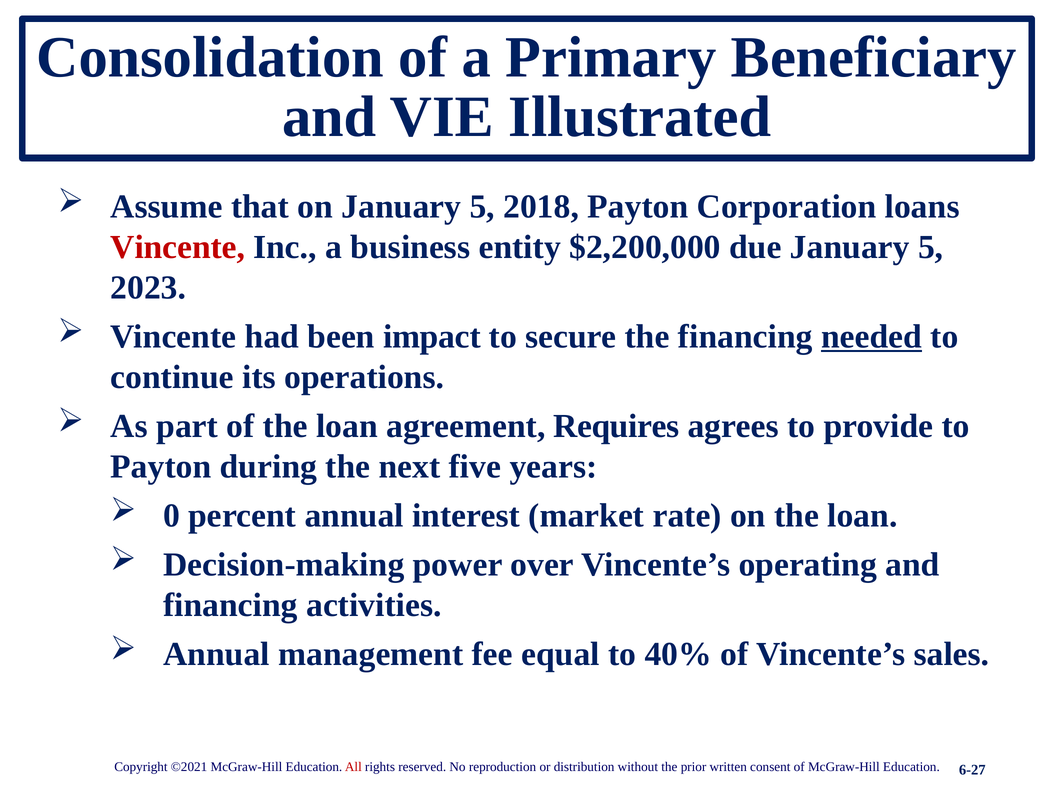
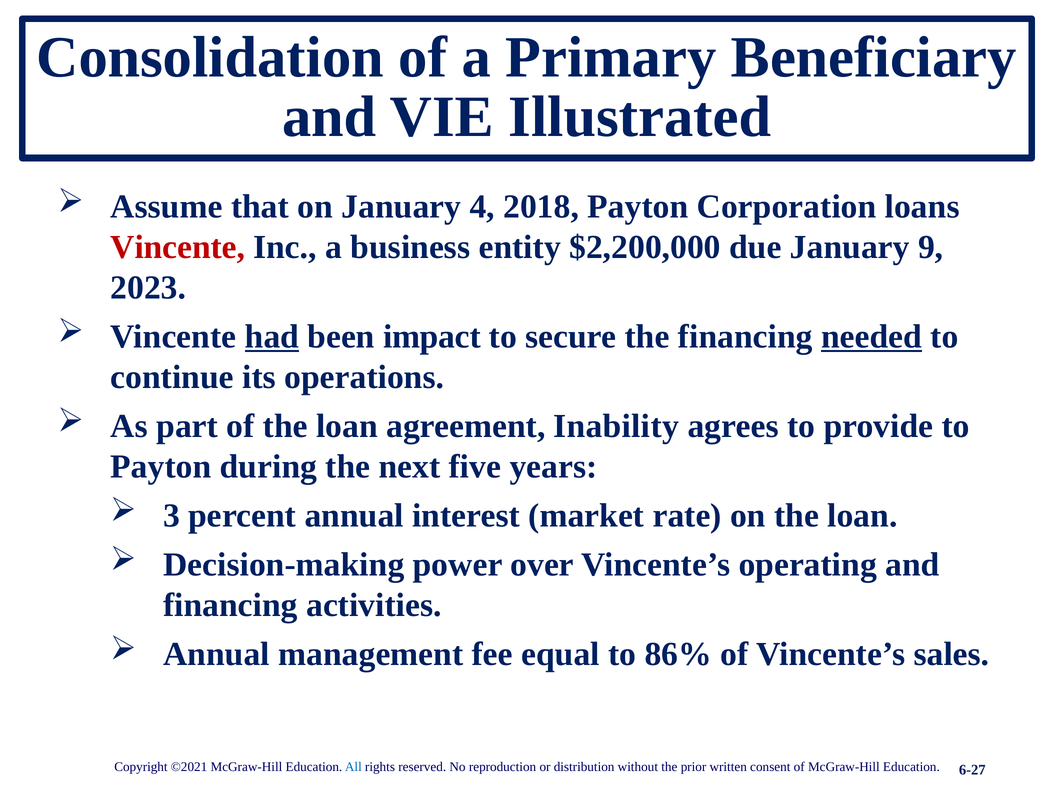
on January 5: 5 -> 4 (482, 207)
due January 5: 5 -> 9 (931, 247)
had underline: none -> present (272, 337)
Requires: Requires -> Inability (616, 426)
0: 0 -> 3 (172, 516)
40%: 40% -> 86% (678, 655)
All colour: red -> blue (353, 768)
